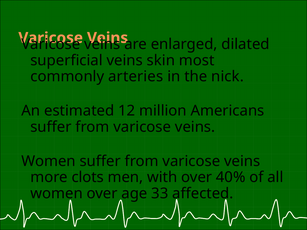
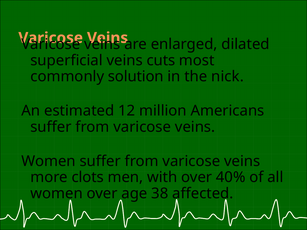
skin: skin -> cuts (161, 60)
arteries: arteries -> solution (136, 77)
33: 33 -> 38 (160, 194)
